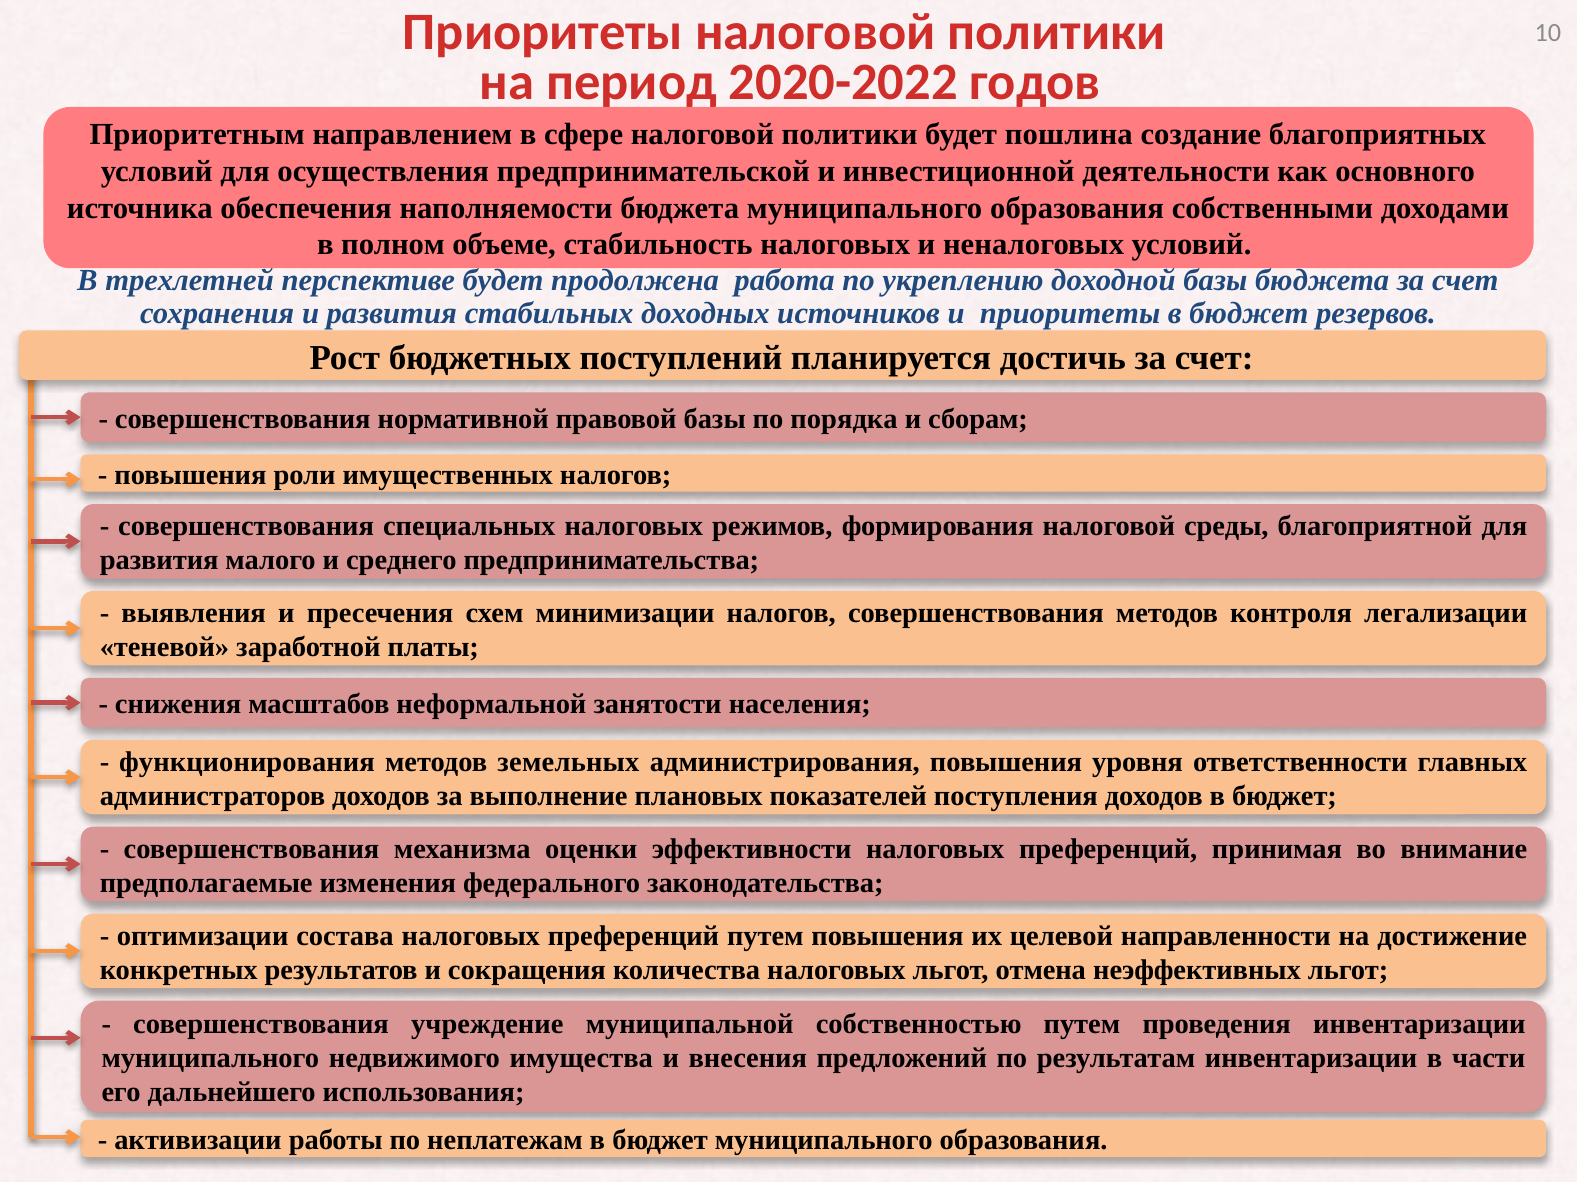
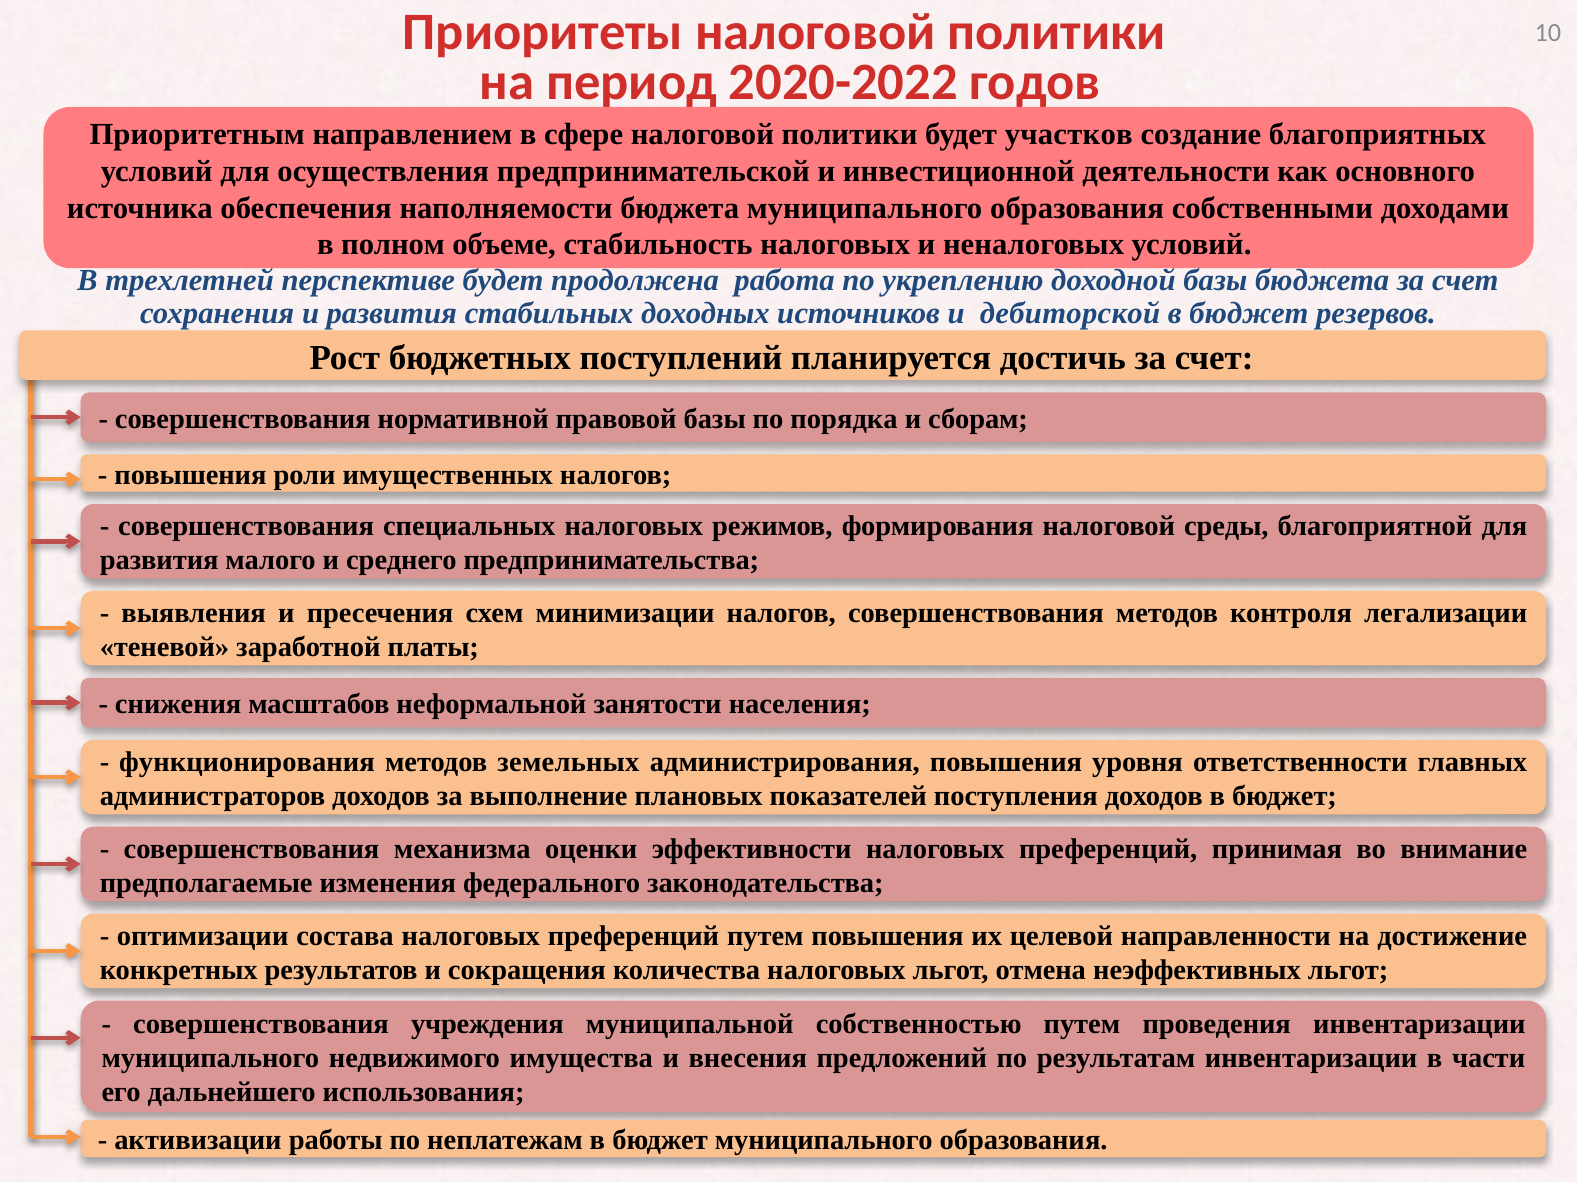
пошлина: пошлина -> участков (1069, 135)
и приоритеты: приоритеты -> дебиторской (1070, 313)
учреждение: учреждение -> учреждения (487, 1025)
